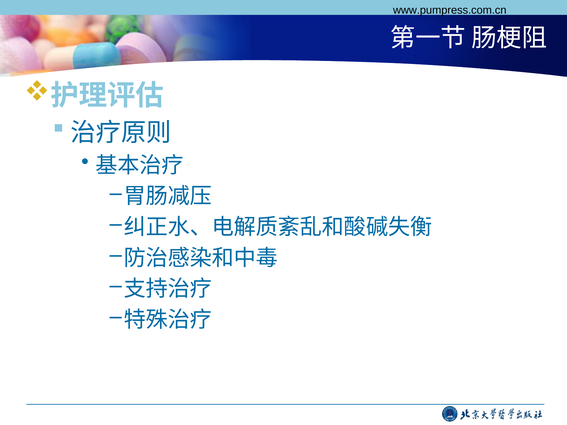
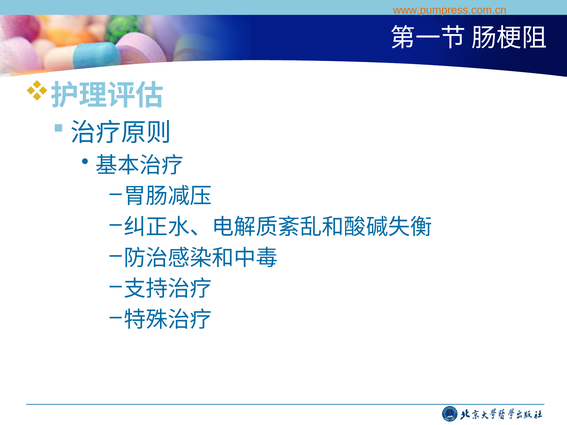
www.pumpress.com.cn colour: black -> orange (450, 10)
